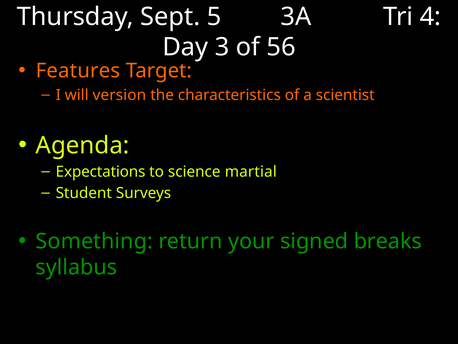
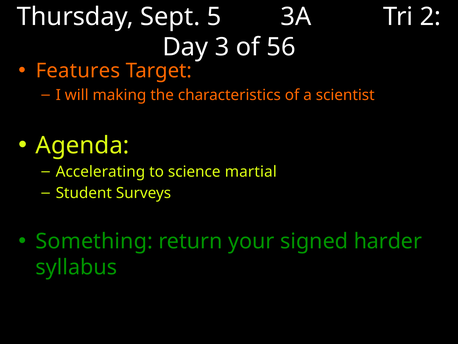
4: 4 -> 2 (430, 17)
version: version -> making (119, 95)
Expectations: Expectations -> Accelerating (100, 171)
breaks: breaks -> harder (388, 241)
